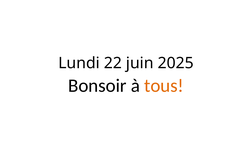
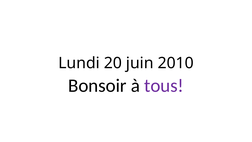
22: 22 -> 20 (113, 63)
2025: 2025 -> 2010 (176, 63)
tous colour: orange -> purple (164, 85)
